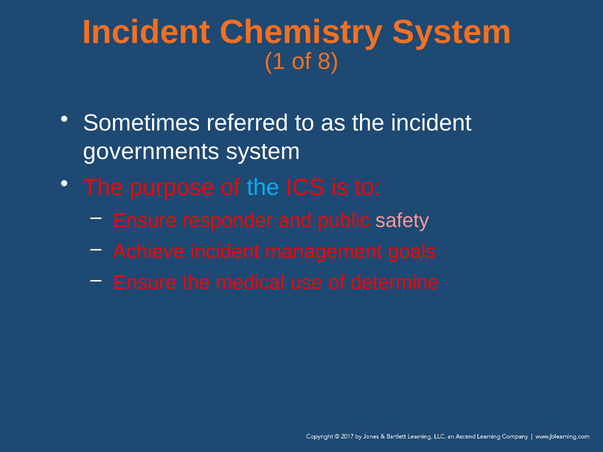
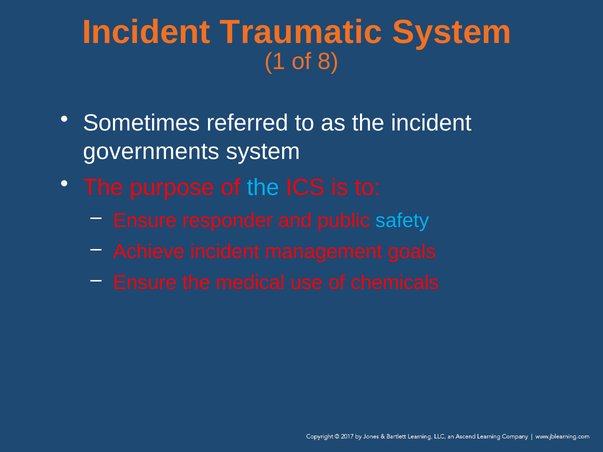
Chemistry: Chemistry -> Traumatic (301, 32)
safety colour: pink -> light blue (402, 221)
determine: determine -> chemicals (395, 283)
